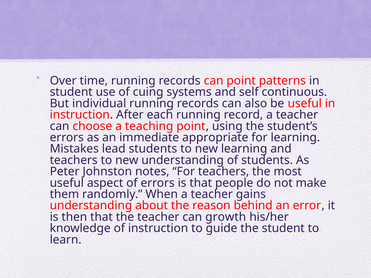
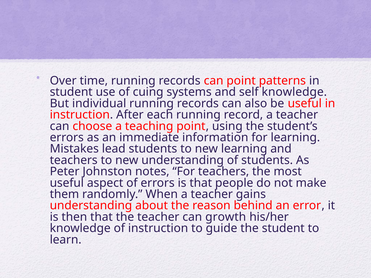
self continuous: continuous -> knowledge (294, 92)
appropriate: appropriate -> information (215, 138)
